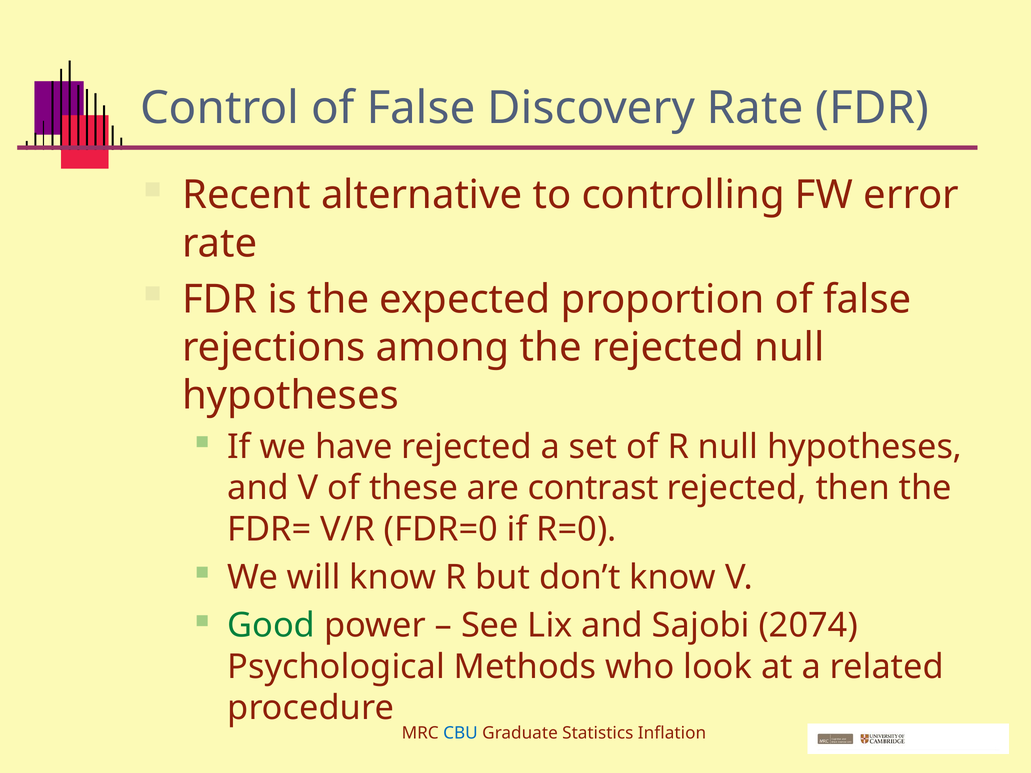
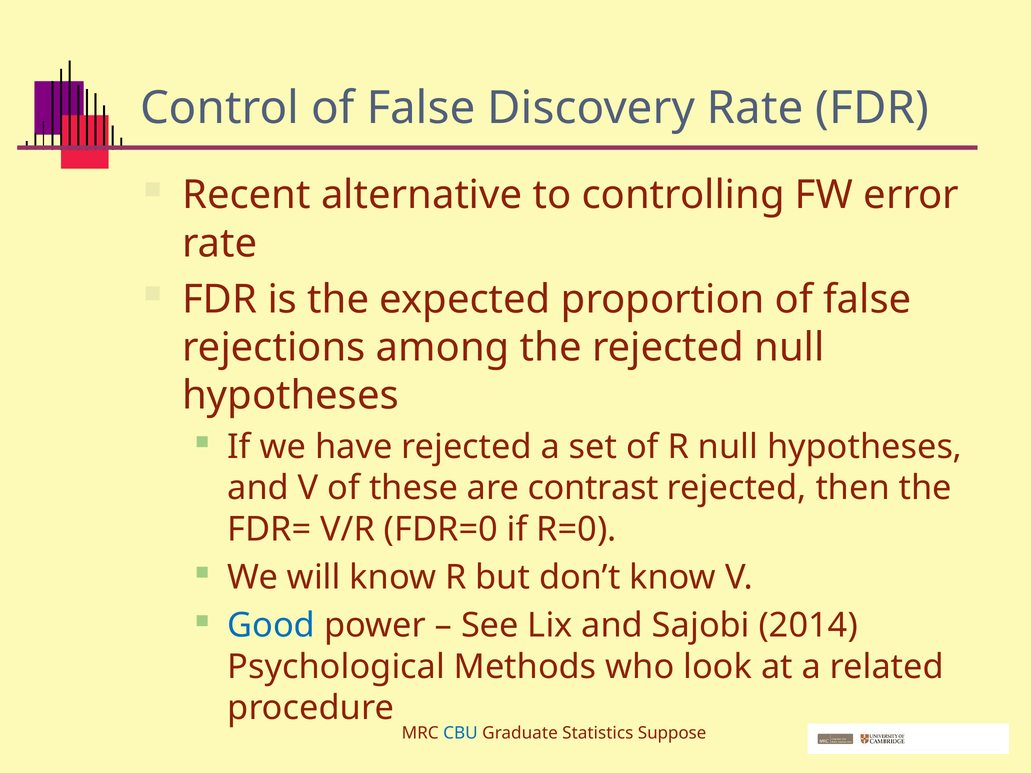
Good colour: green -> blue (271, 626)
2074: 2074 -> 2014 (808, 626)
Inflation: Inflation -> Suppose (672, 733)
